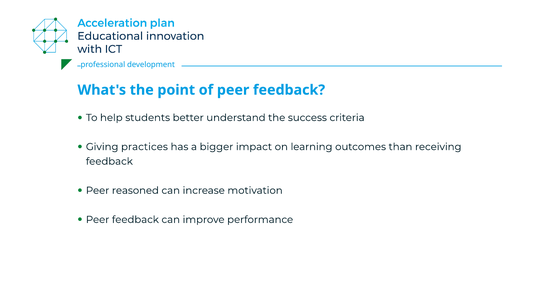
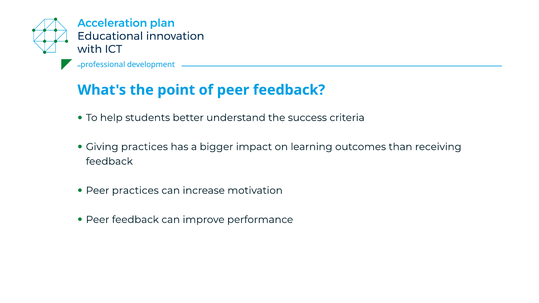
Peer reasoned: reasoned -> practices (135, 191)
